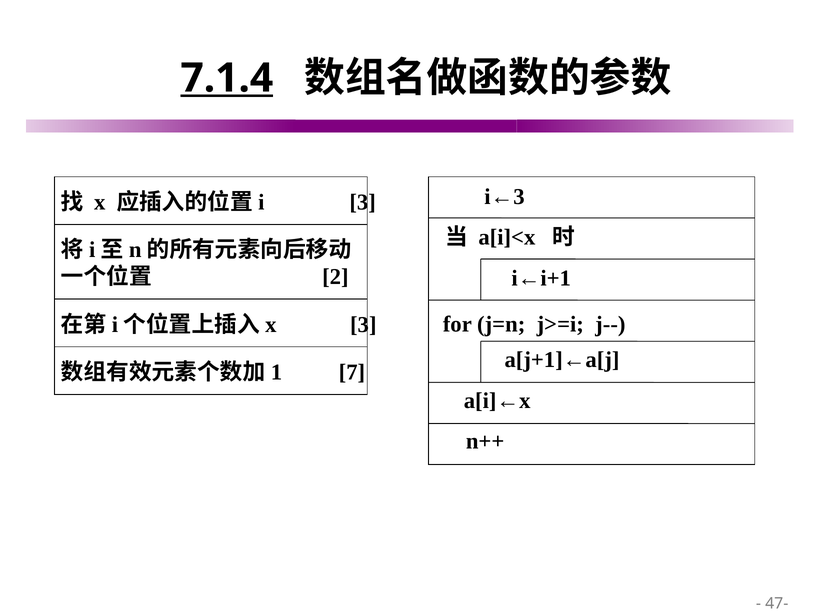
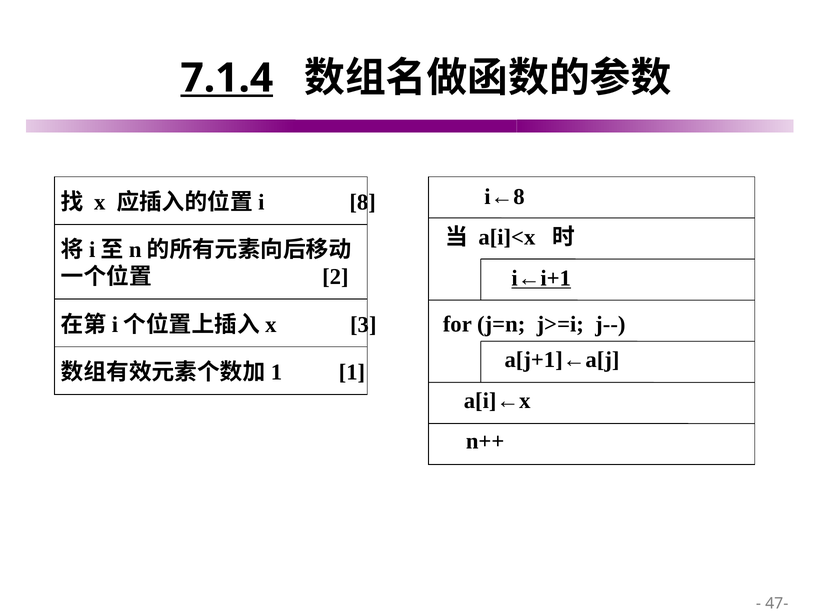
i←3: i←3 -> i←8 (504, 197)
3: 3 -> 8 (363, 202)
i←i+1 underline: none -> present (541, 278)
7: 7 -> 1 (352, 372)
